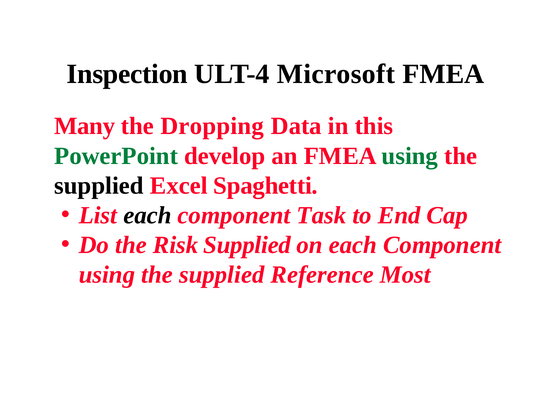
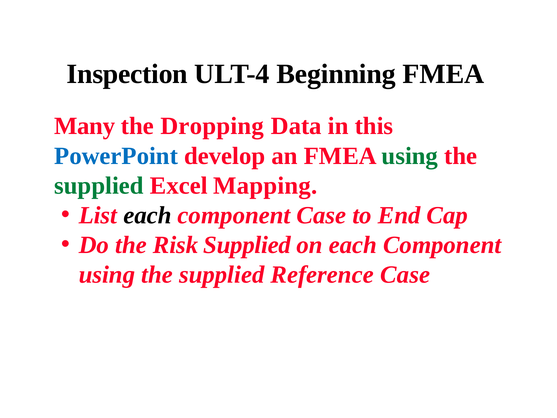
Microsoft: Microsoft -> Beginning (336, 74)
PowerPoint colour: green -> blue (116, 156)
supplied colour: black -> green (99, 186)
Spaghetti: Spaghetti -> Mapping (265, 186)
component Task: Task -> Case (321, 215)
Reference Most: Most -> Case (405, 275)
